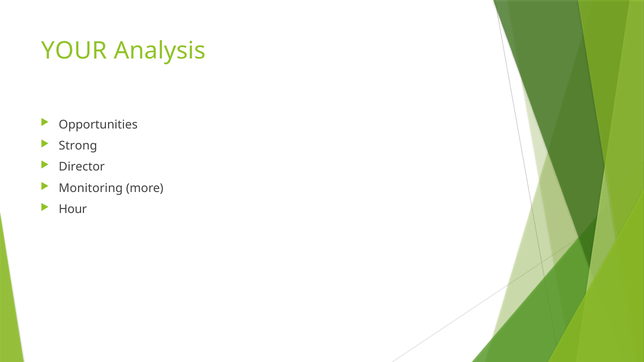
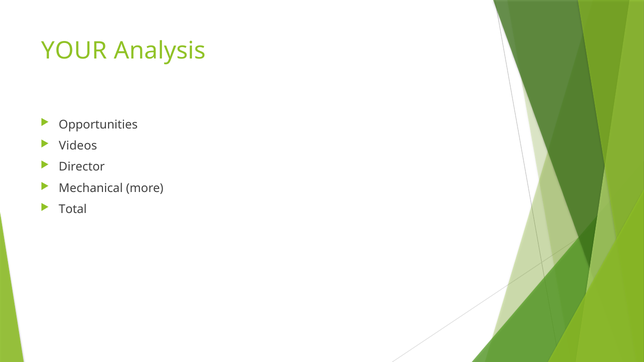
Strong: Strong -> Videos (78, 146)
Monitoring: Monitoring -> Mechanical (91, 188)
Hour: Hour -> Total (73, 209)
